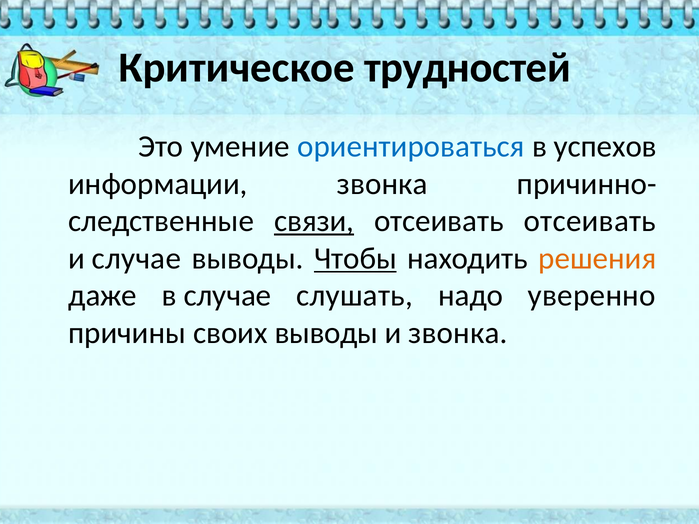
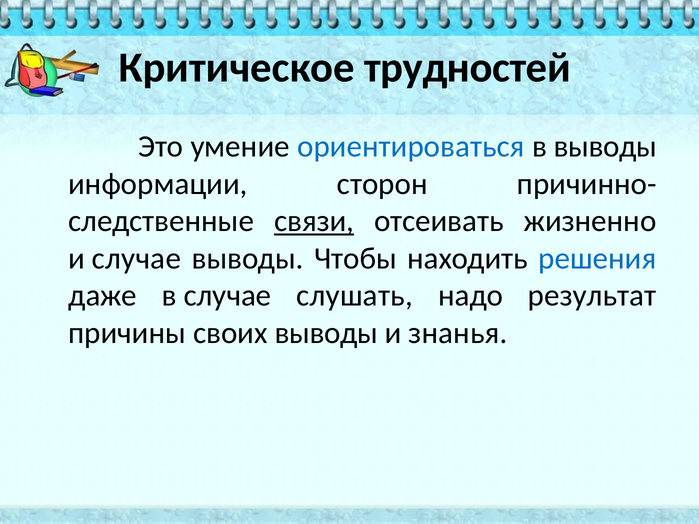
в успехов: успехов -> выводы (605, 147)
информации звонка: звонка -> сторон (382, 184)
отсеивать отсеивать: отсеивать -> жизненно (590, 221)
Чтобы underline: present -> none (355, 259)
решения colour: orange -> blue (597, 259)
уверенно: уверенно -> результат (592, 296)
и звонка: звонка -> знанья (458, 333)
